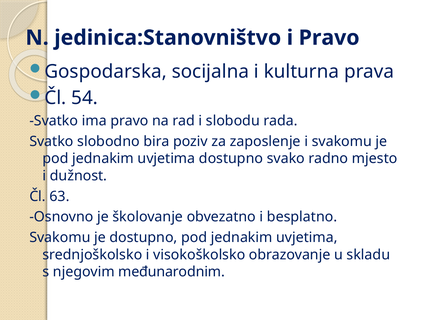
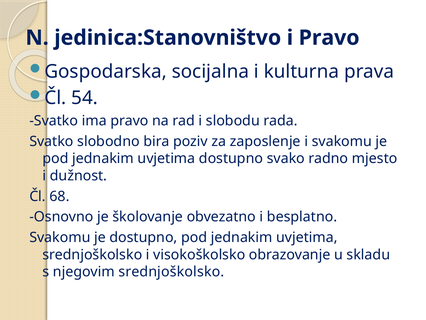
63: 63 -> 68 (59, 196)
njegovim međunarodnim: međunarodnim -> srednjoškolsko (171, 271)
